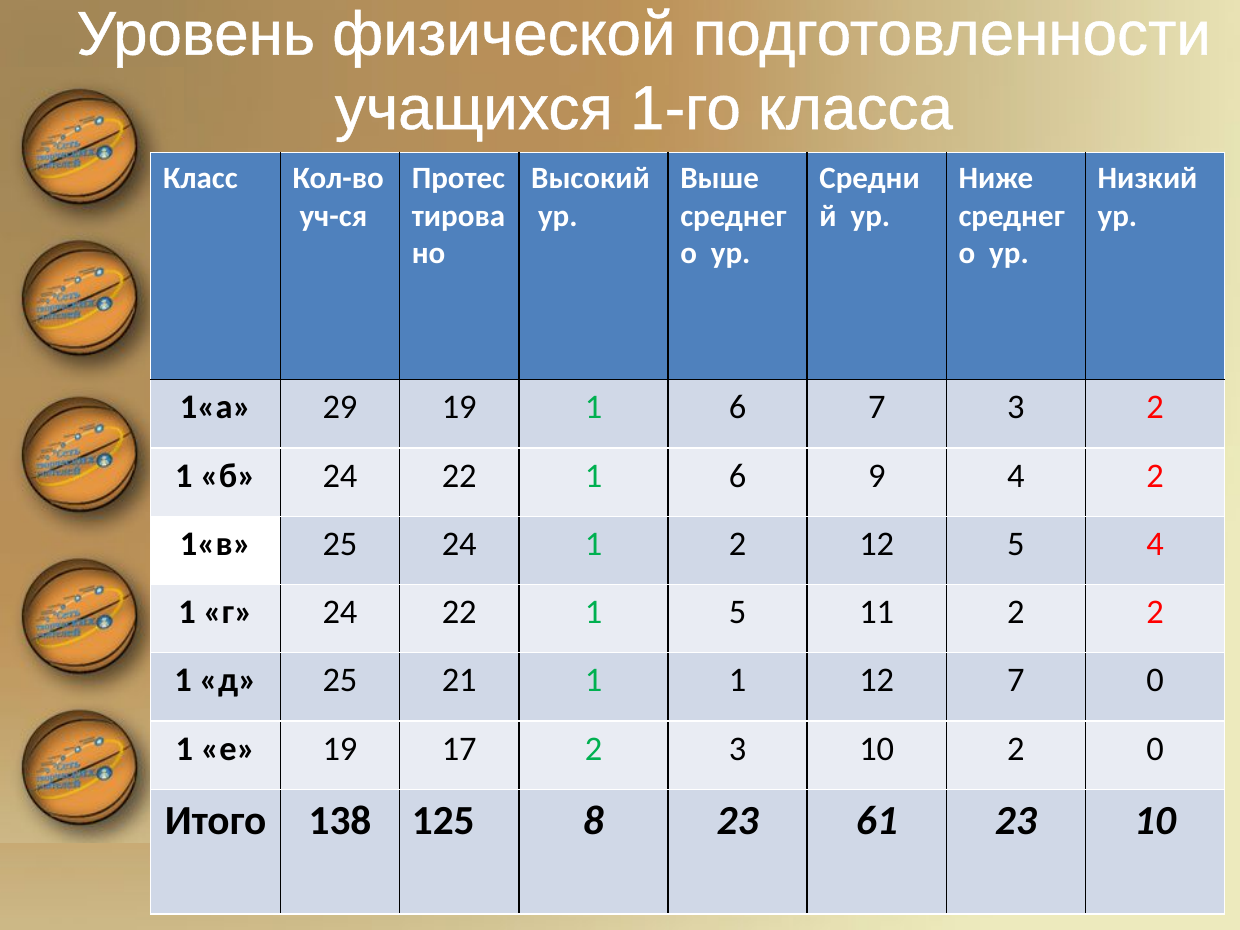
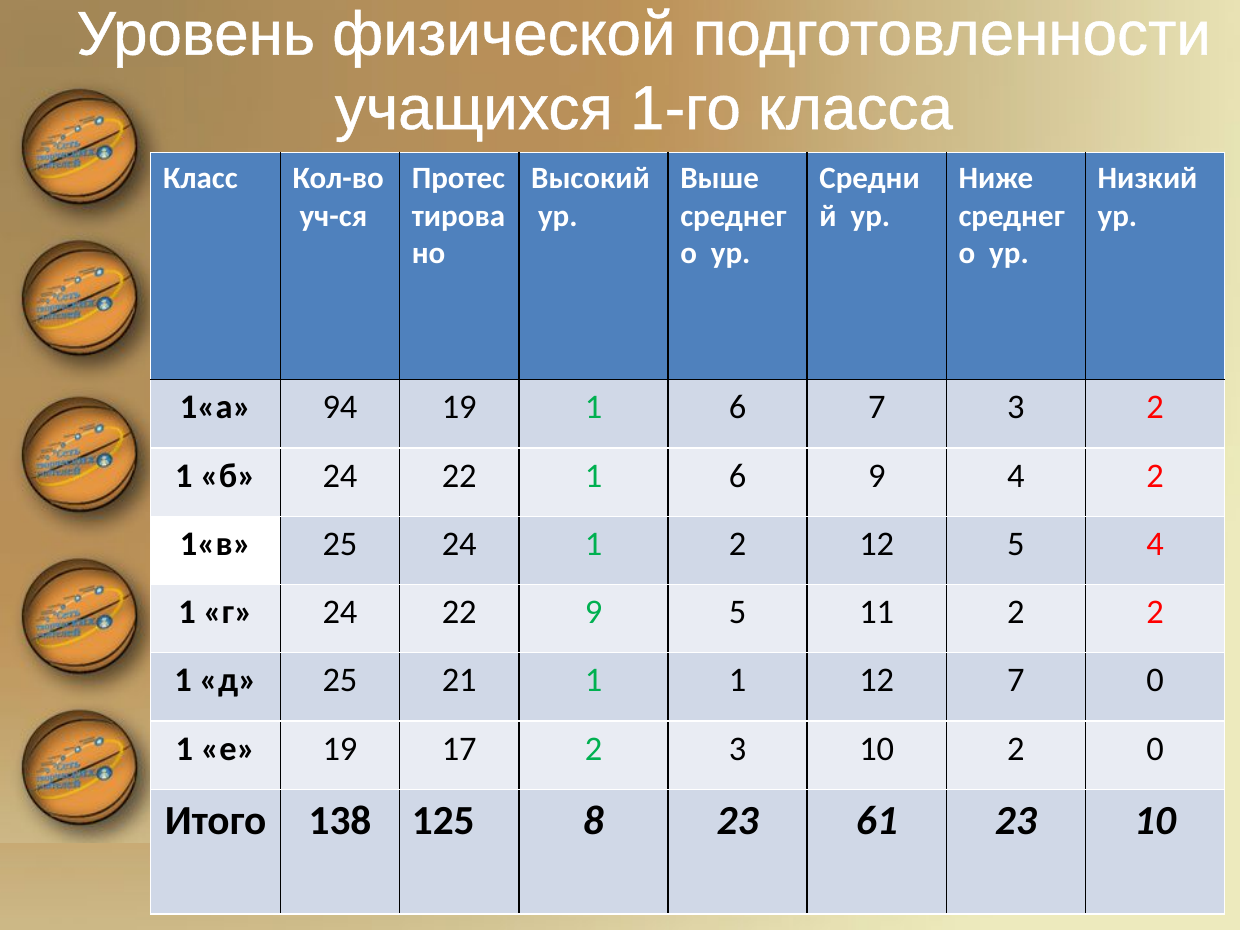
29: 29 -> 94 (340, 407)
г 24 22 1: 1 -> 9 (593, 612)
